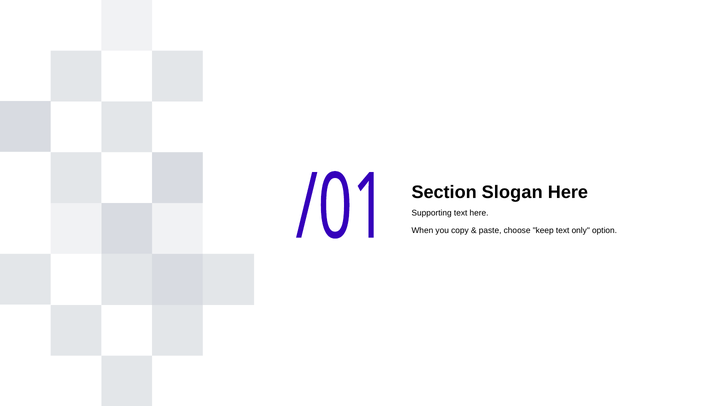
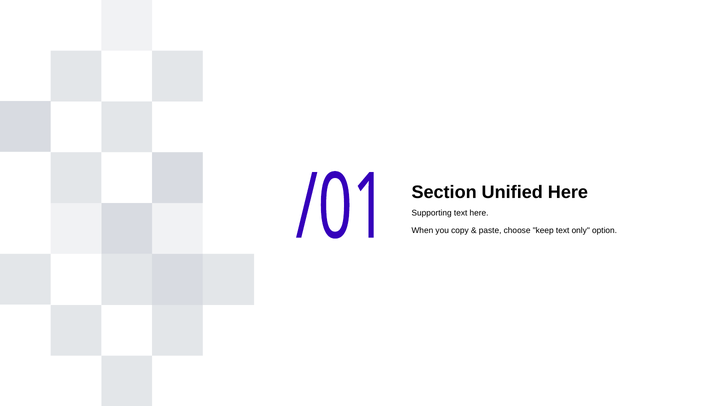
Slogan: Slogan -> Unified (512, 192)
